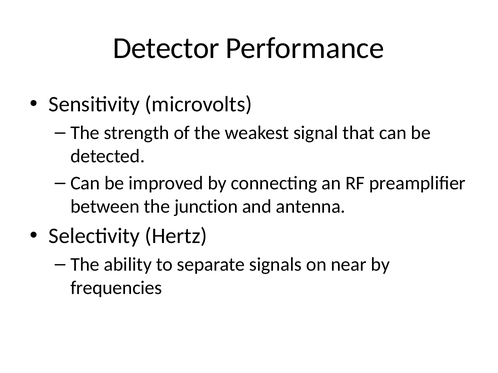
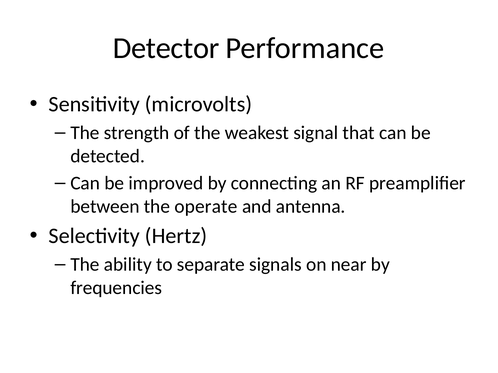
junction: junction -> operate (206, 207)
